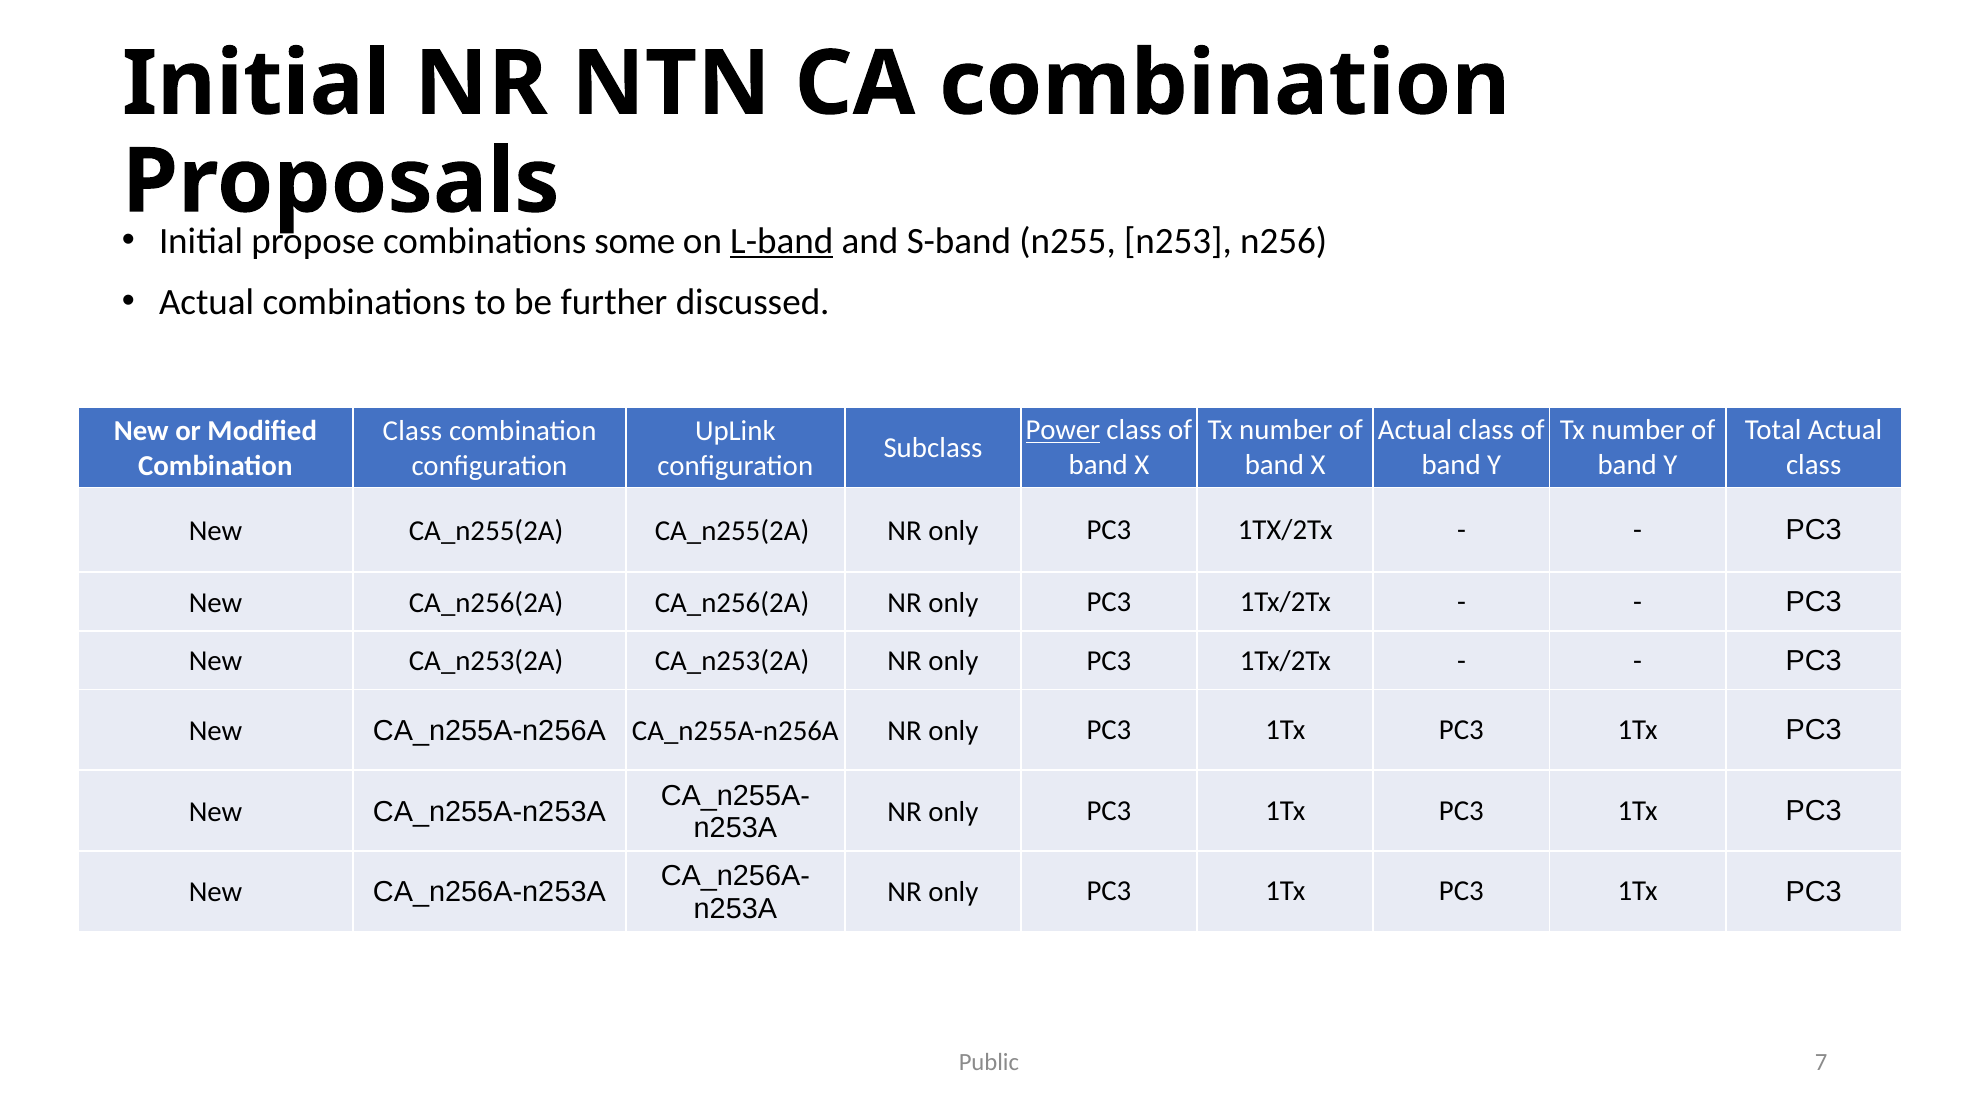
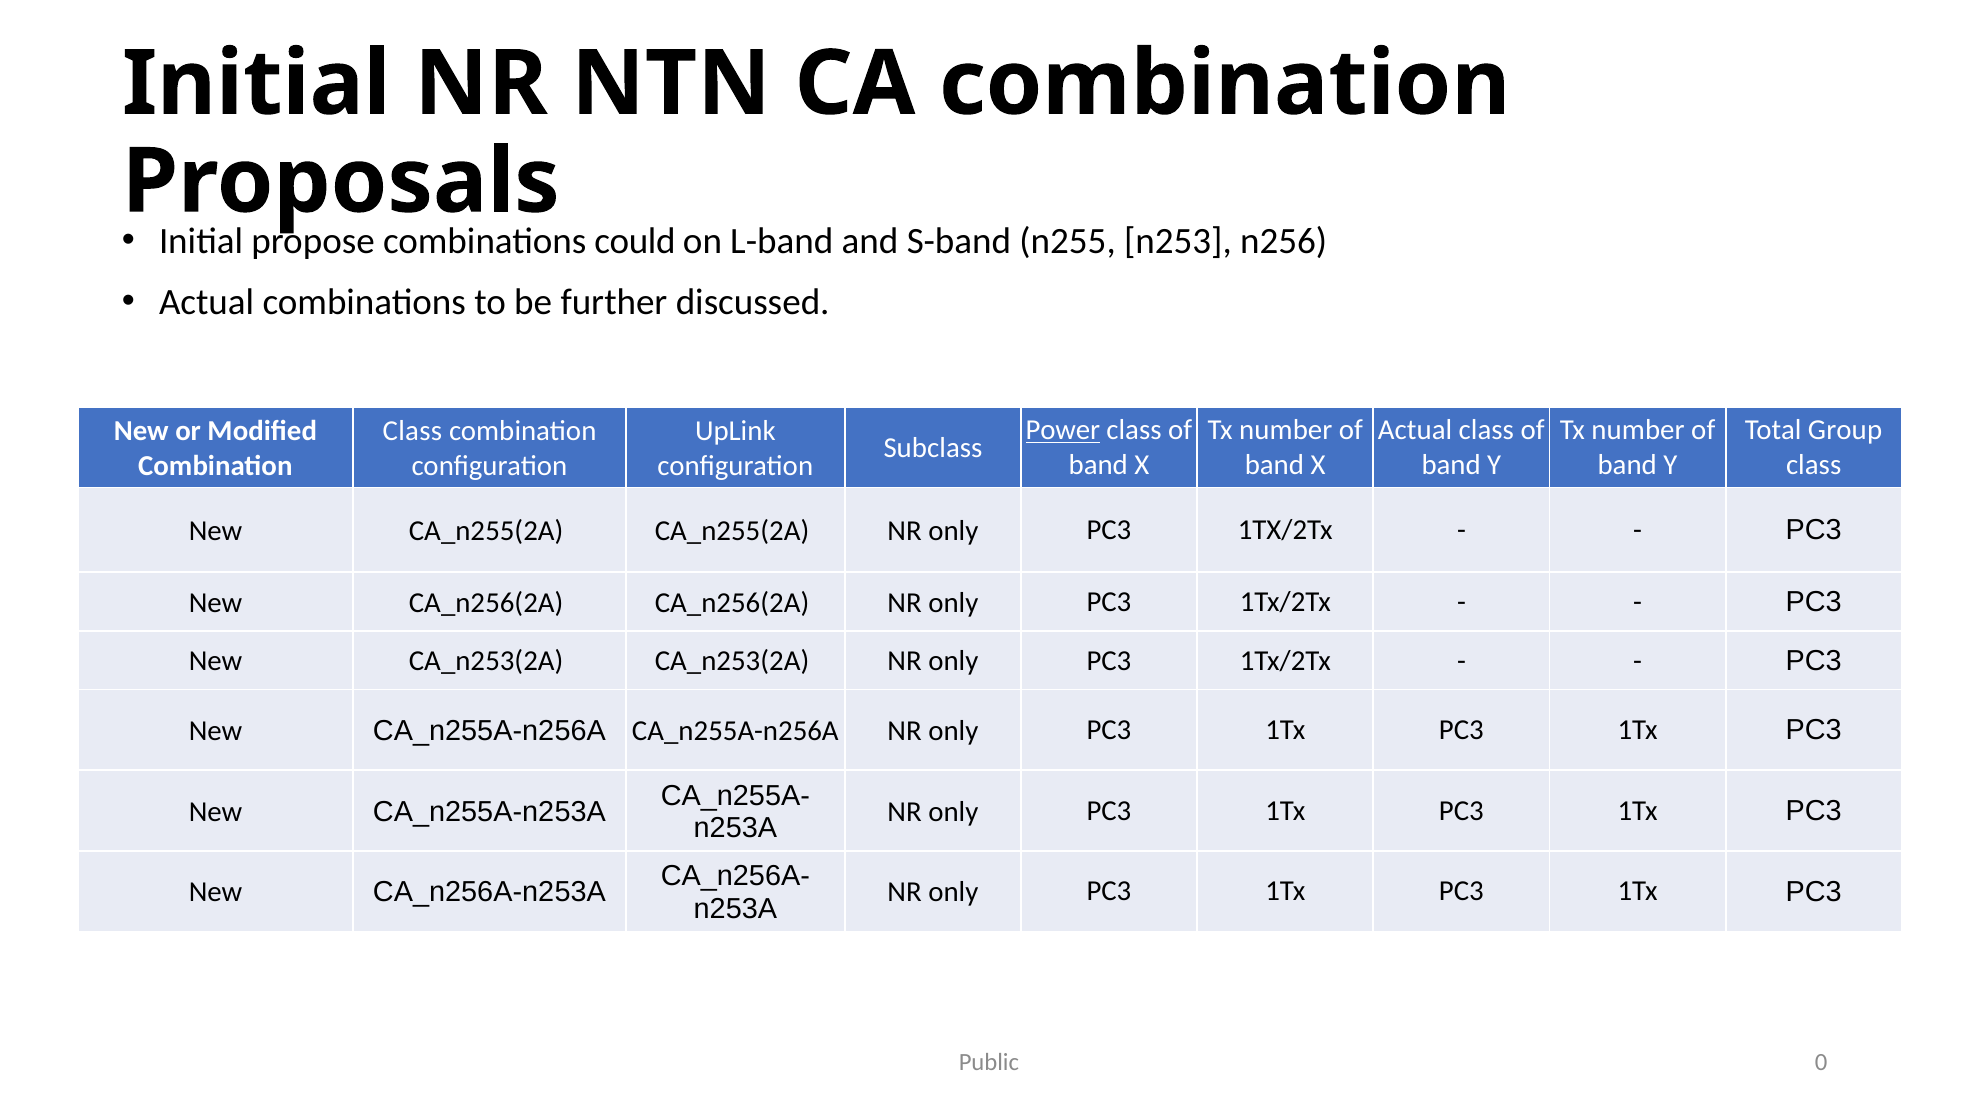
some: some -> could (635, 241)
L-band underline: present -> none (782, 241)
Total Actual: Actual -> Group (1845, 430)
7: 7 -> 0 (1821, 1062)
